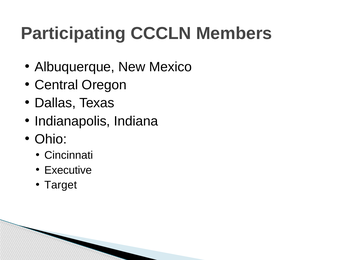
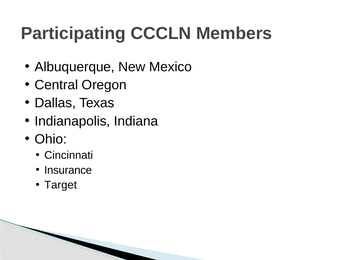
Executive: Executive -> Insurance (68, 170)
